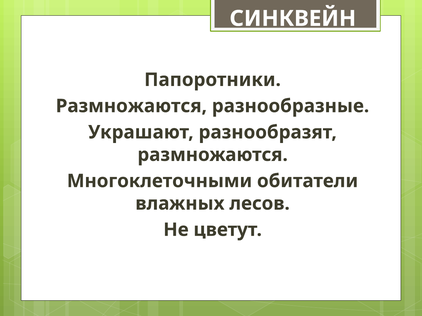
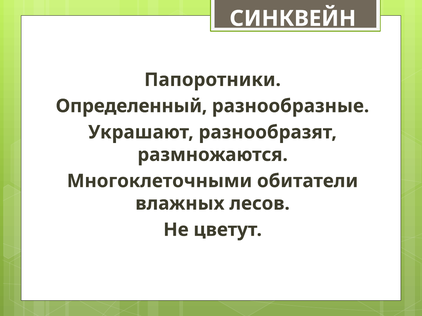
Размножаются: Размножаются -> Определенный (131, 106)
